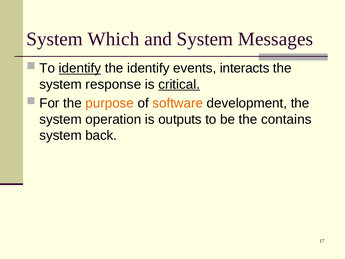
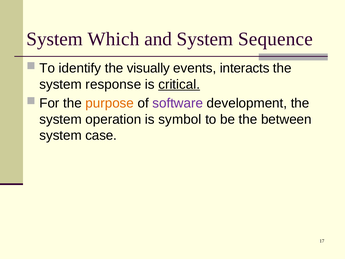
Messages: Messages -> Sequence (275, 39)
identify underline: present -> none (80, 68)
the identify: identify -> visually (148, 68)
software colour: orange -> purple (178, 103)
outputs: outputs -> symbol (180, 119)
contains: contains -> between (286, 119)
back: back -> case (101, 135)
